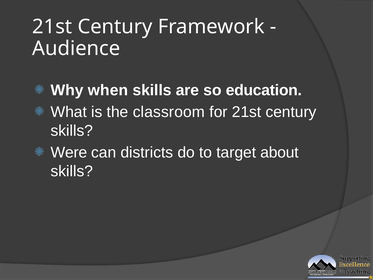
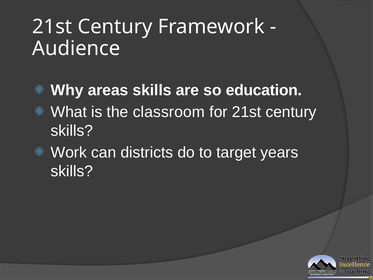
when: when -> areas (108, 90)
Were: Were -> Work (69, 152)
about: about -> years (279, 152)
